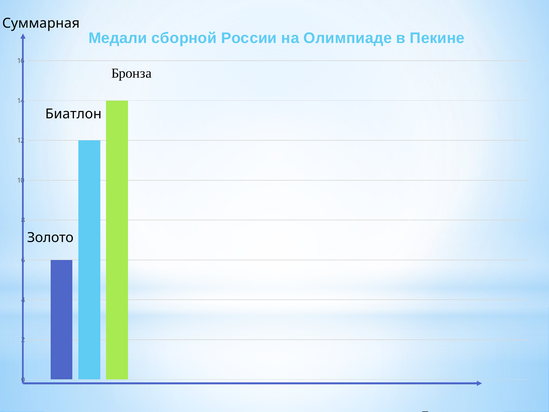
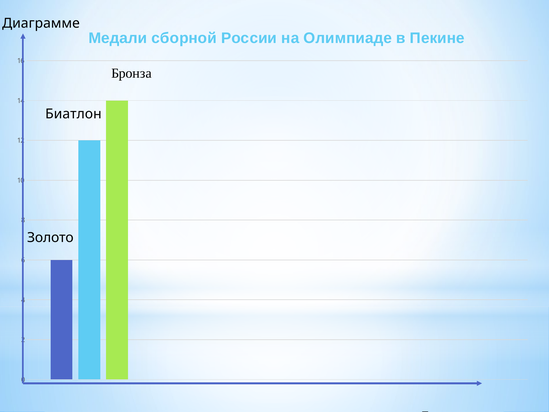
Суммарная: Суммарная -> Диаграмме (41, 23)
